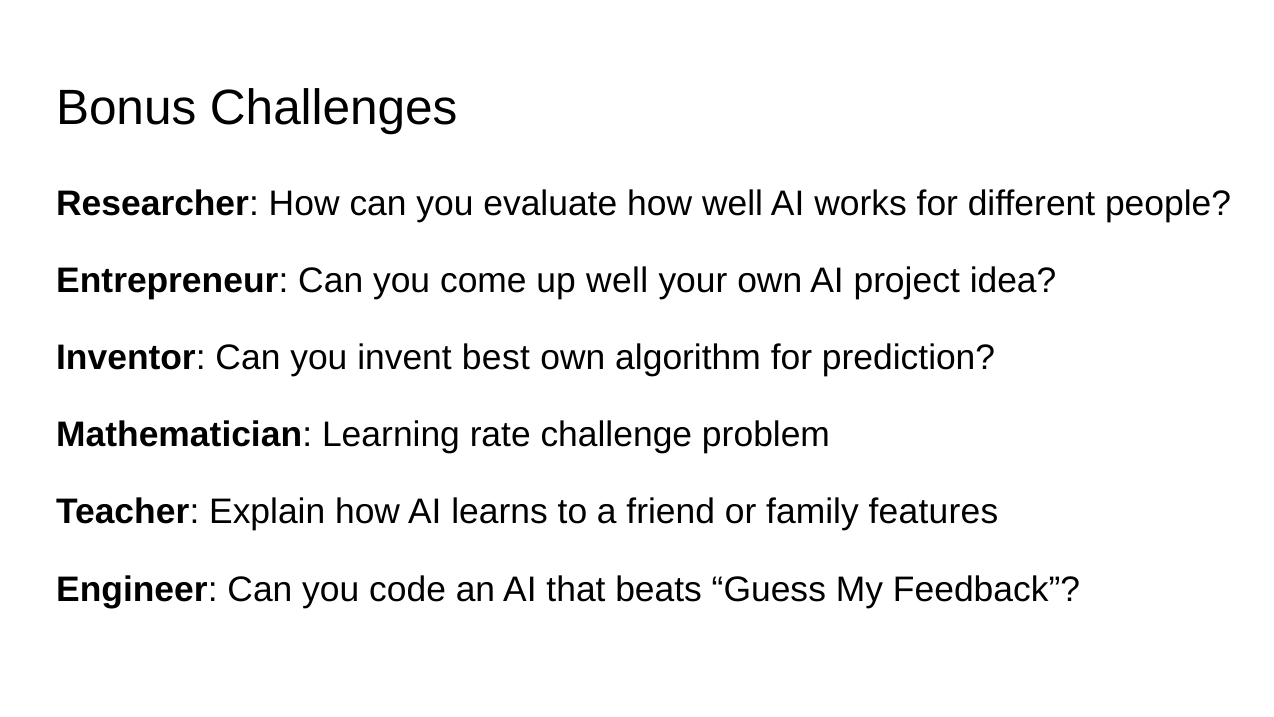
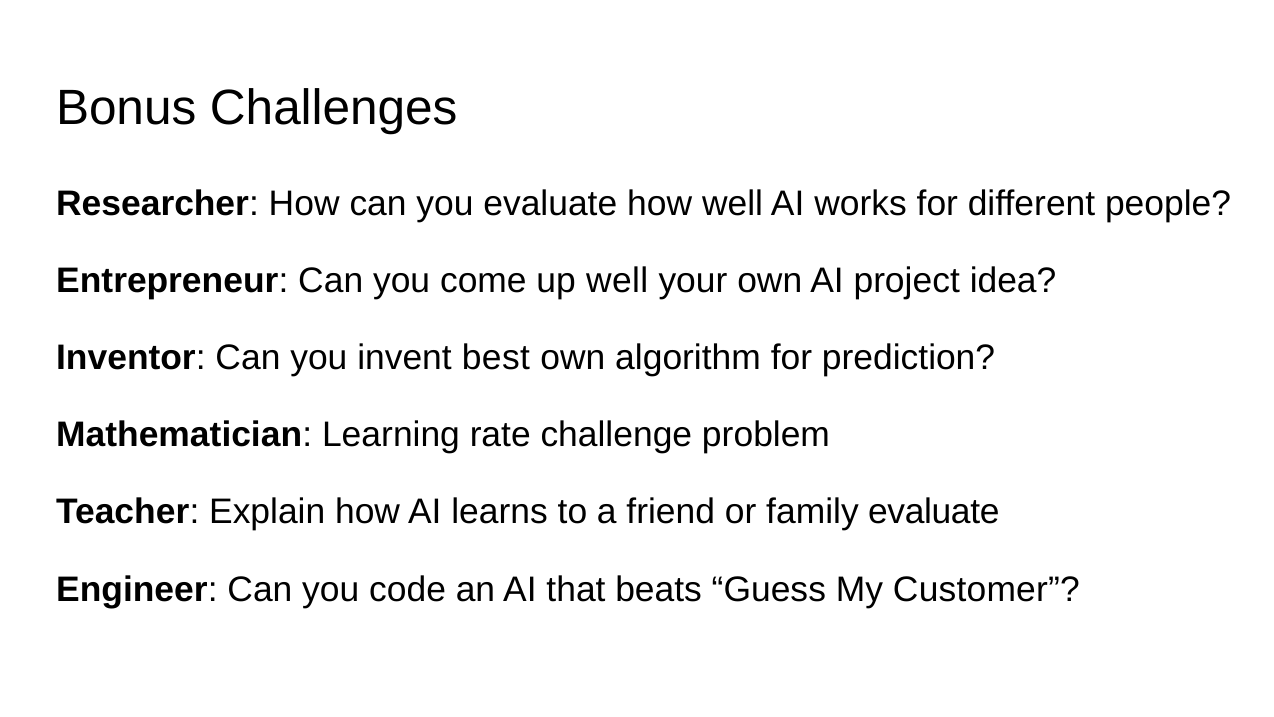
family features: features -> evaluate (934, 512)
Feedback: Feedback -> Customer (986, 589)
